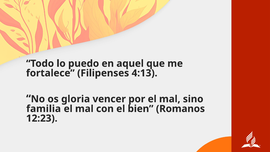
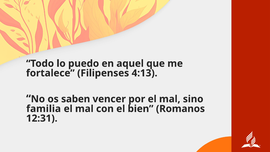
gloria: gloria -> saben (76, 99)
12:23: 12:23 -> 12:31 (42, 118)
